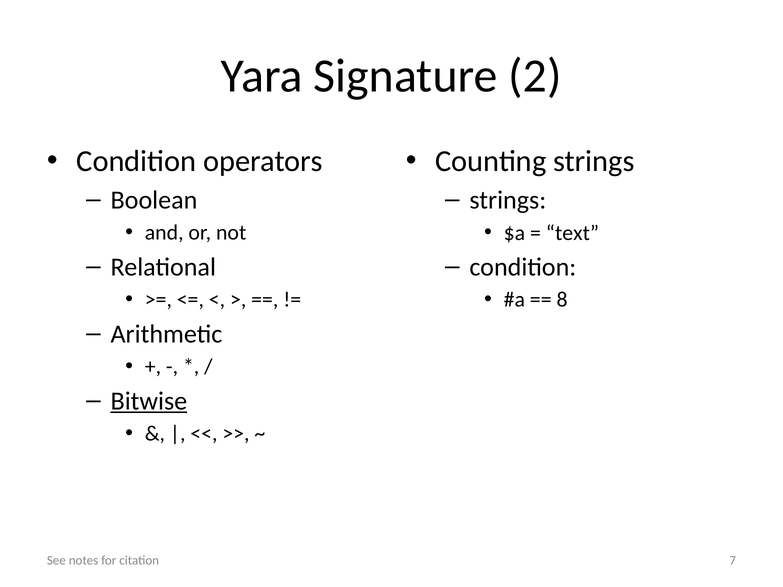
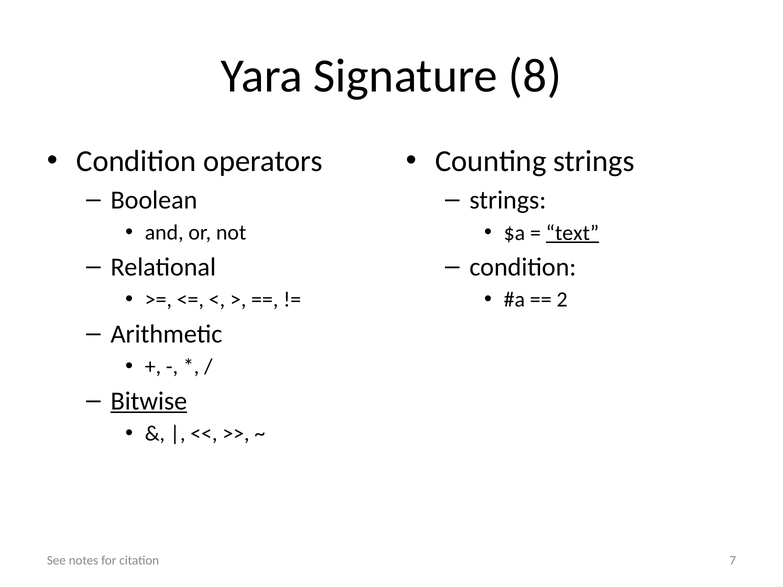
2: 2 -> 8 (535, 76)
text underline: none -> present (572, 233)
8: 8 -> 2 (562, 300)
